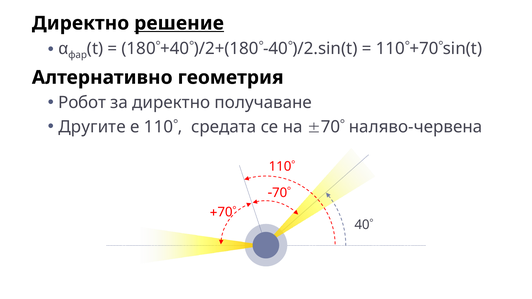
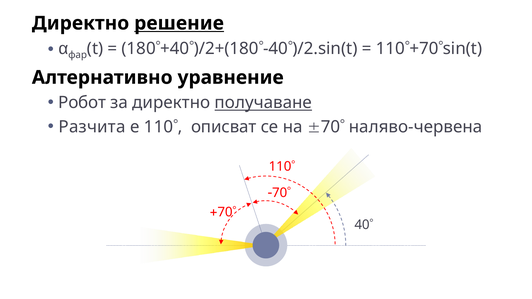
геометрия: геометрия -> уравнение (231, 78)
получаване underline: none -> present (263, 103)
Другите: Другите -> Разчита (92, 127)
средата: средата -> описват (224, 127)
